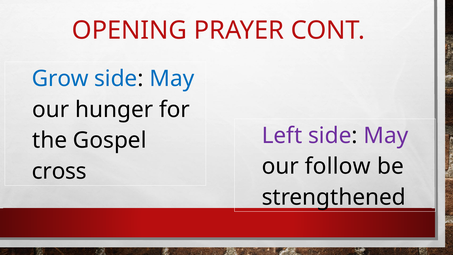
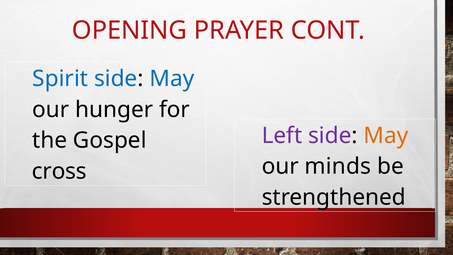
Grow: Grow -> Spirit (60, 79)
May colour: purple -> orange (386, 135)
follow: follow -> minds (338, 166)
